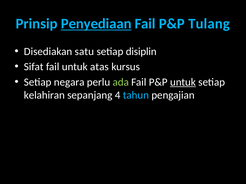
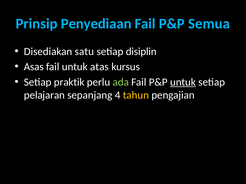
Penyediaan underline: present -> none (96, 24)
Tulang: Tulang -> Semua (209, 24)
Sifat: Sifat -> Asas (34, 67)
negara: negara -> praktik (69, 82)
kelahiran: kelahiran -> pelajaran (44, 95)
tahun colour: light blue -> yellow (136, 95)
